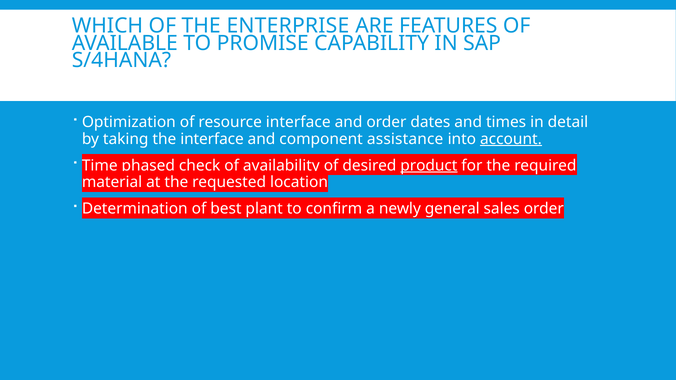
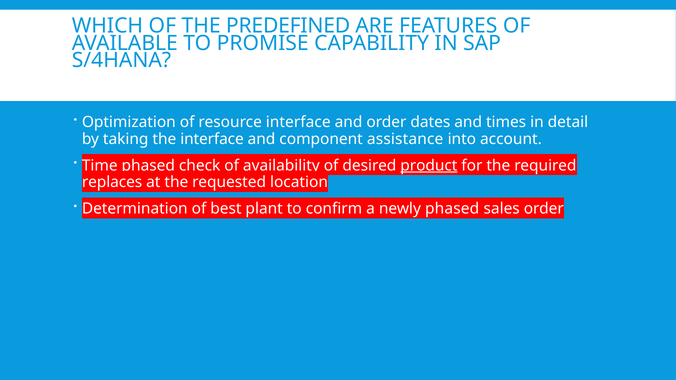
ENTERPRISE: ENTERPRISE -> PREDEFINED (288, 26)
account underline: present -> none (511, 139)
material: material -> replaces (112, 182)
newly general: general -> phased (452, 209)
